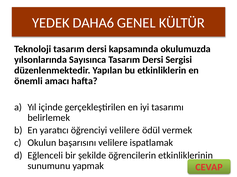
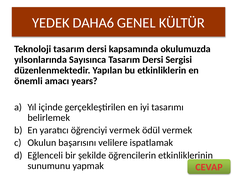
hafta: hafta -> years (84, 81)
öğrenciyi velilere: velilere -> vermek (125, 131)
